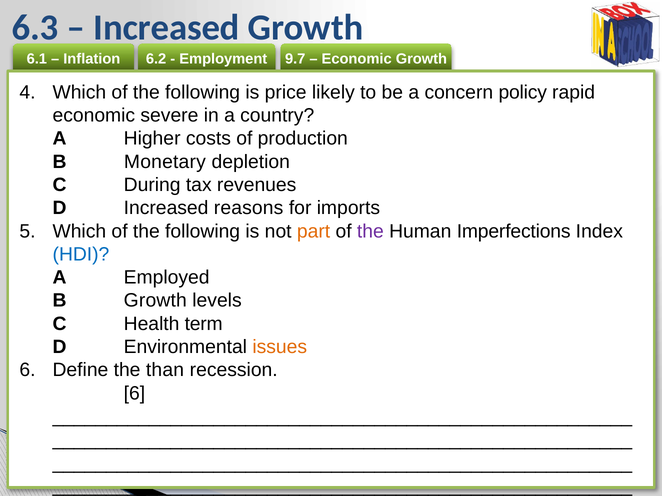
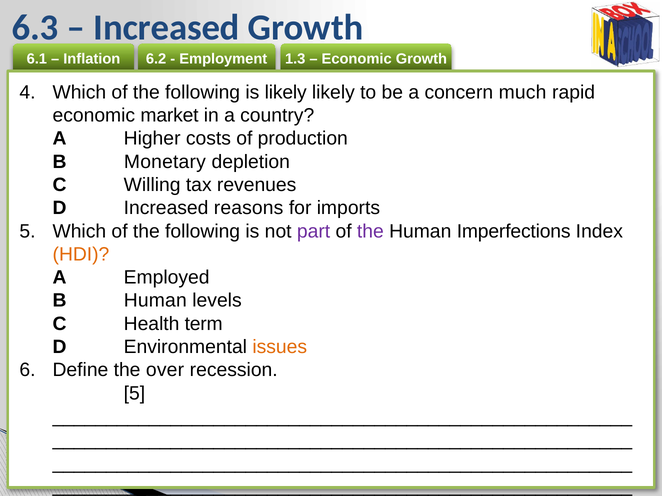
9.7: 9.7 -> 1.3 (295, 59)
is price: price -> likely (286, 92)
policy: policy -> much (523, 92)
severe: severe -> market (170, 116)
During: During -> Willing (152, 185)
part colour: orange -> purple (314, 231)
HDI colour: blue -> orange (81, 255)
B Growth: Growth -> Human (155, 301)
than: than -> over (165, 370)
6: 6 -> 5 (134, 394)
